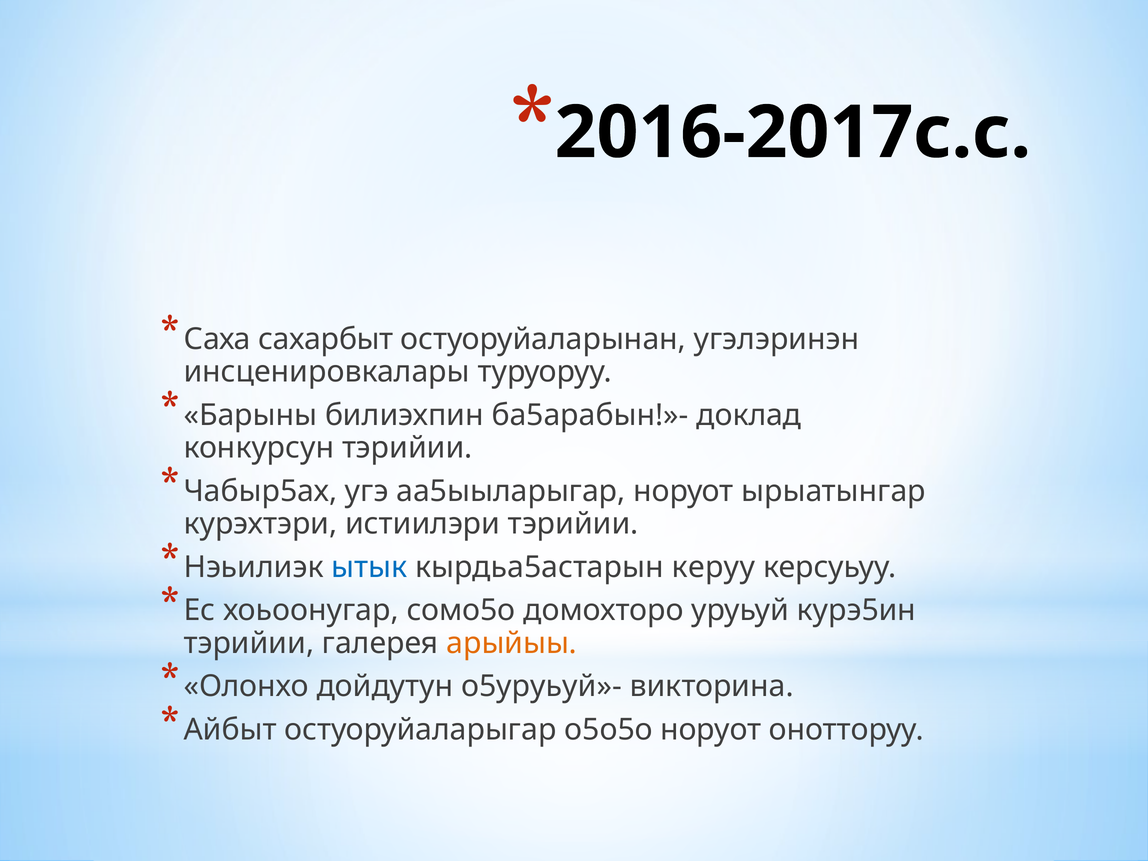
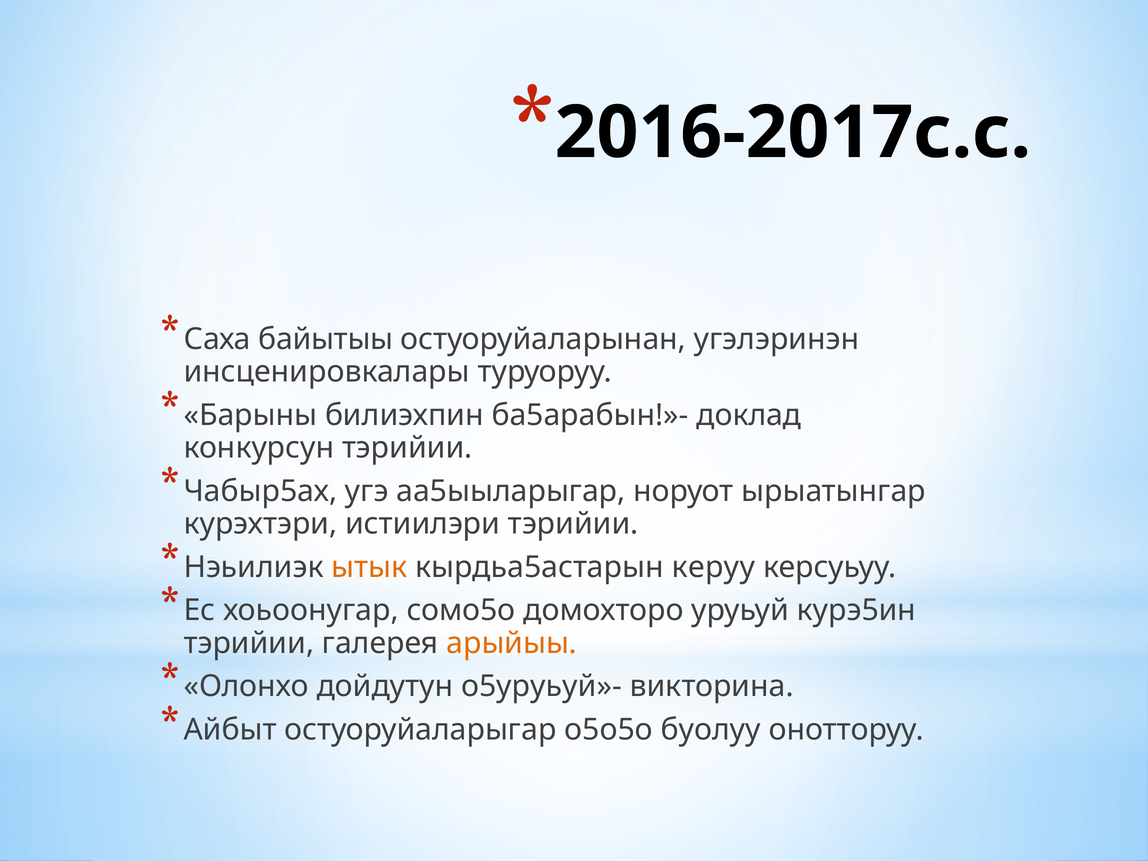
сахарбыт: сахарбыт -> байытыы (326, 339)
ытык colour: blue -> orange (369, 567)
о5о5о норуот: норуот -> буолуу (711, 730)
